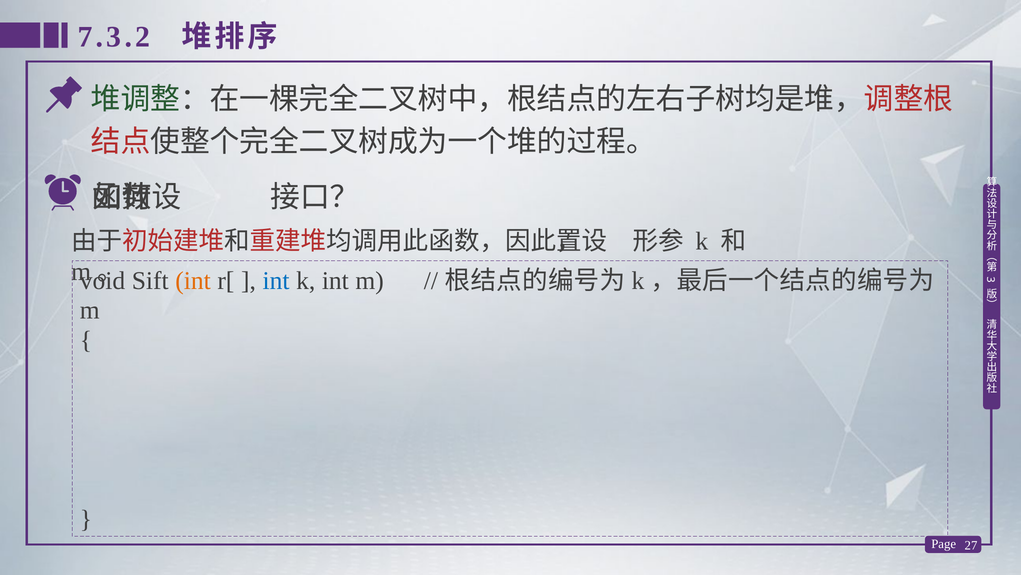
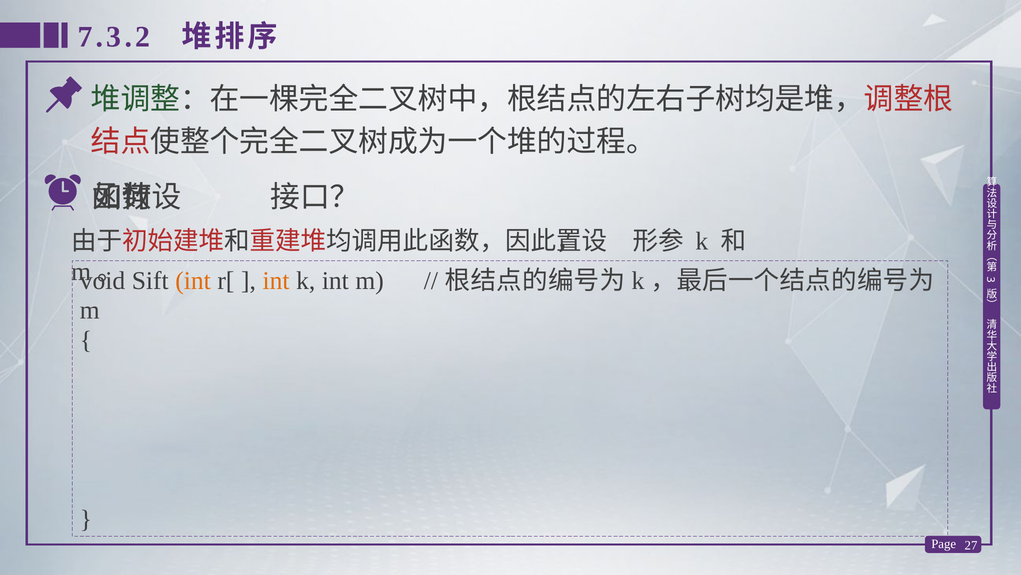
int colour: blue -> orange (276, 280)
